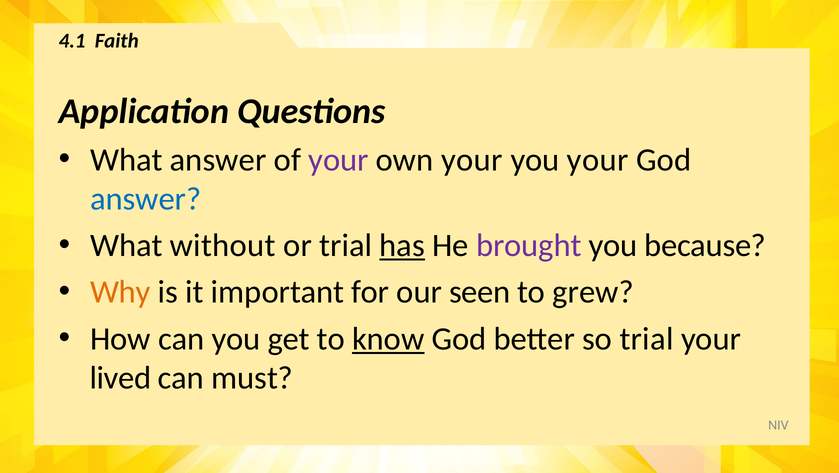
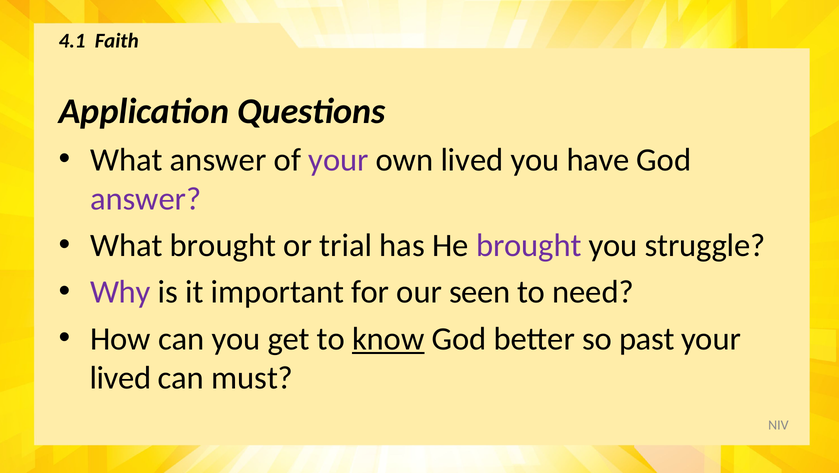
own your: your -> lived (472, 160)
you your: your -> have (598, 160)
answer colour: blue -> purple (146, 199)
What without: without -> brought (223, 246)
has underline: present -> none (402, 246)
because: because -> struggle (705, 246)
Why colour: orange -> purple (120, 292)
grew: grew -> need (593, 292)
so trial: trial -> past (647, 339)
